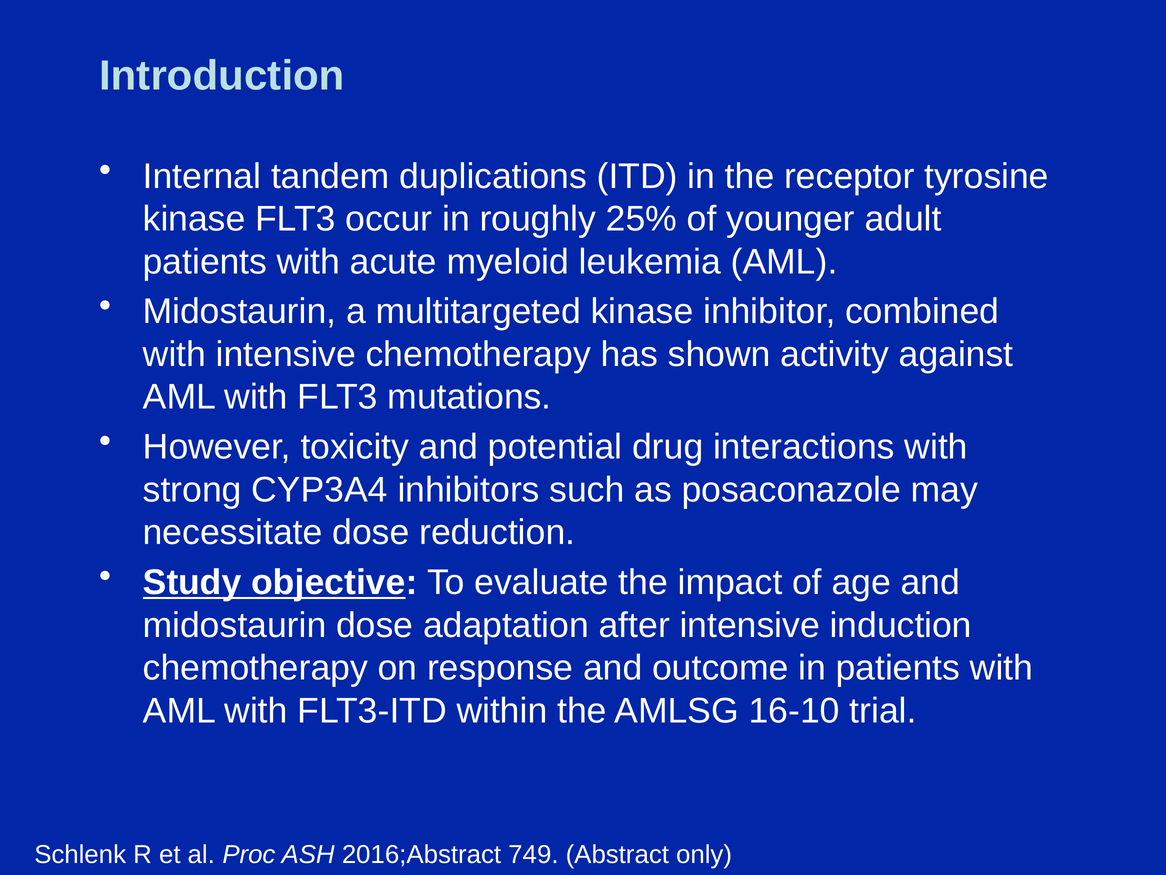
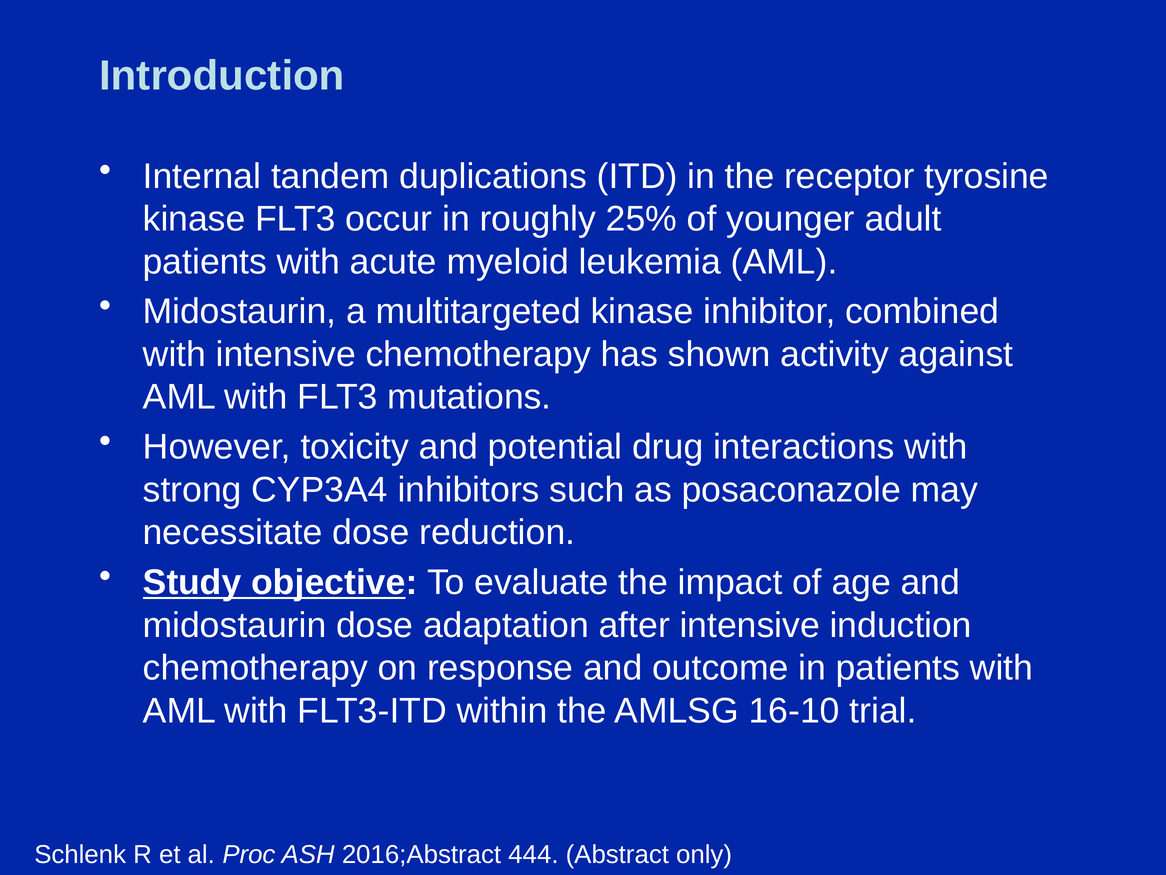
749: 749 -> 444 (533, 854)
